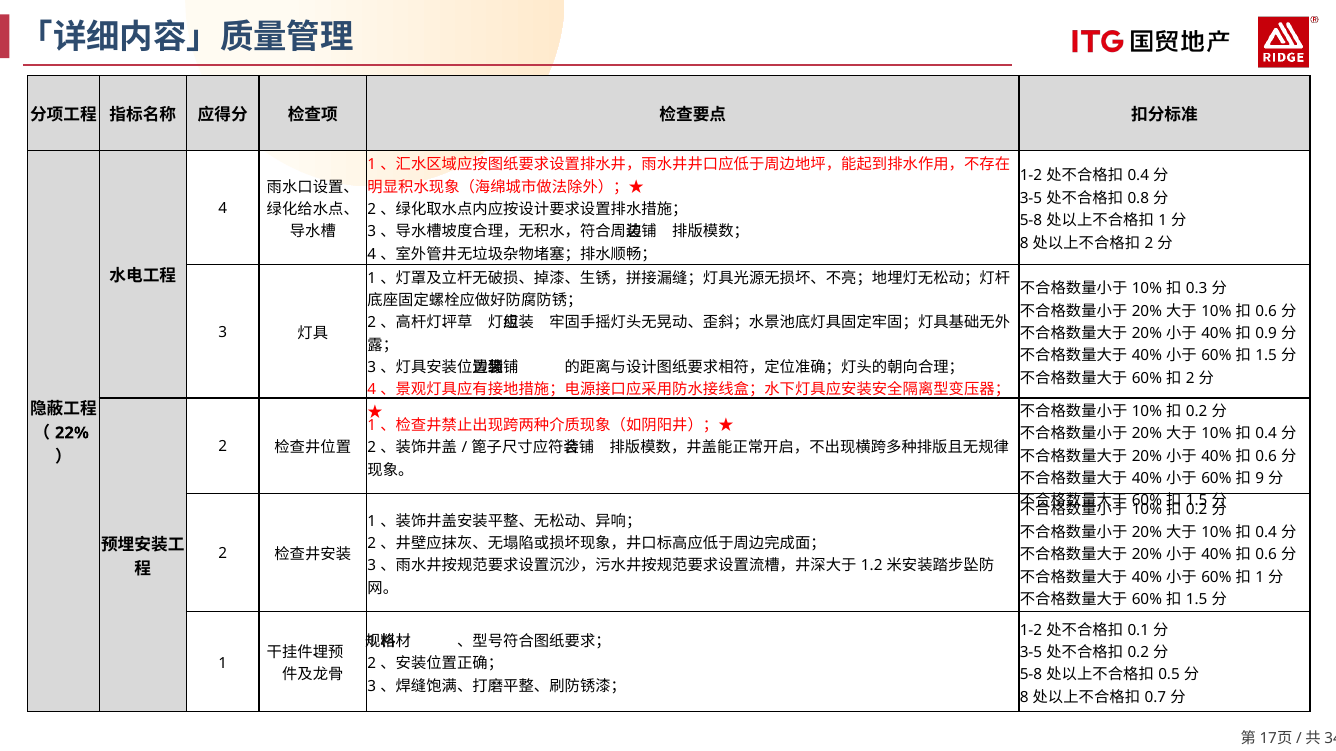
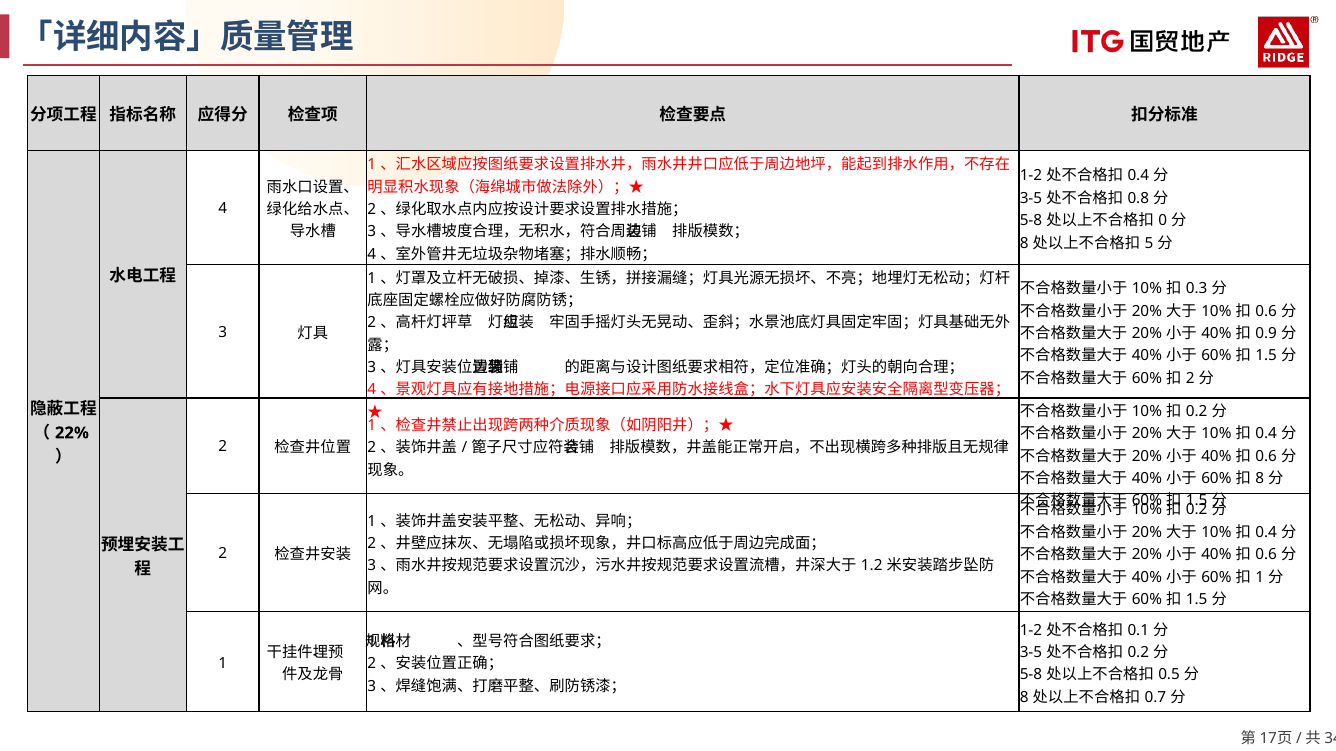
1: 1 -> 0 (1163, 221)
2: 2 -> 5 (1149, 243)
9: 9 -> 8 (1260, 479)
